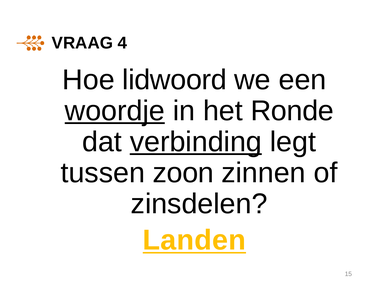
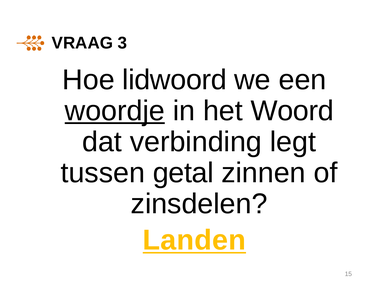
4: 4 -> 3 (122, 43)
Ronde: Ronde -> Woord (292, 111)
verbinding underline: present -> none (196, 142)
zoon: zoon -> getal (183, 173)
